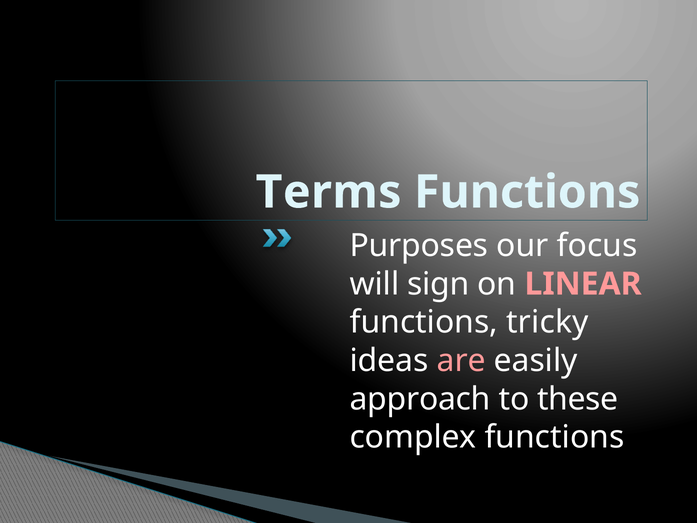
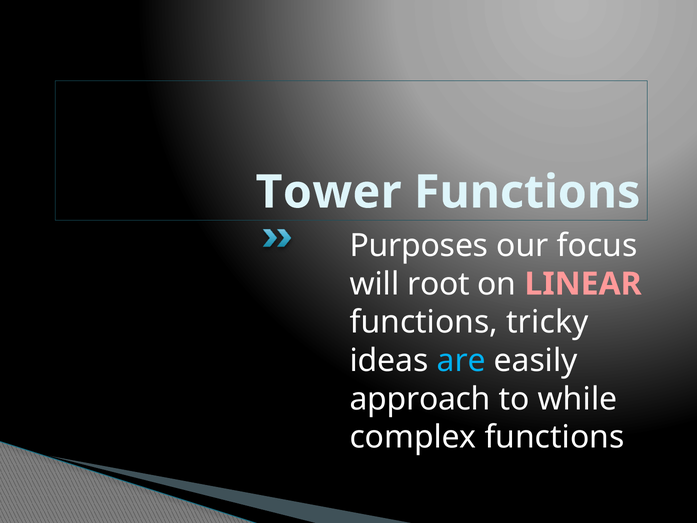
Terms: Terms -> Tower (329, 192)
sign: sign -> root (438, 284)
are colour: pink -> light blue (461, 361)
these: these -> while (578, 399)
